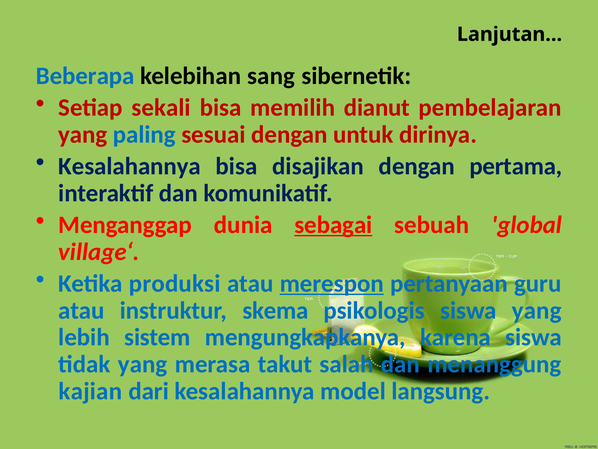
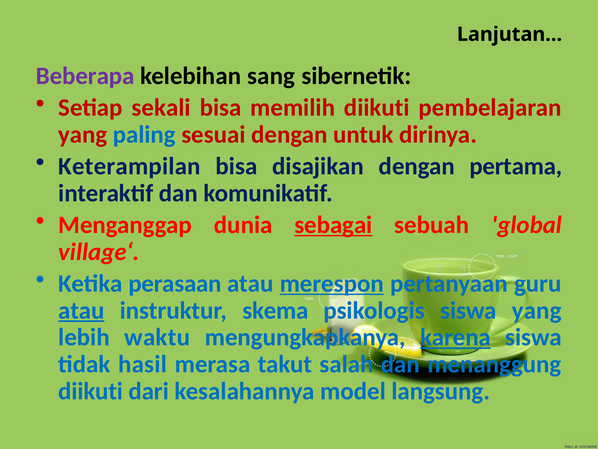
Beberapa colour: blue -> purple (85, 76)
memilih dianut: dianut -> diikuti (377, 107)
Kesalahannya: Kesalahannya -> Keterampilan (129, 166)
produksi: produksi -> perasaan (175, 283)
atau underline: none -> present (81, 310)
sistem: sistem -> waktu (157, 337)
karena underline: none -> present (455, 337)
tidak yang: yang -> hasil (143, 364)
kajian: kajian -> diikuti (91, 391)
